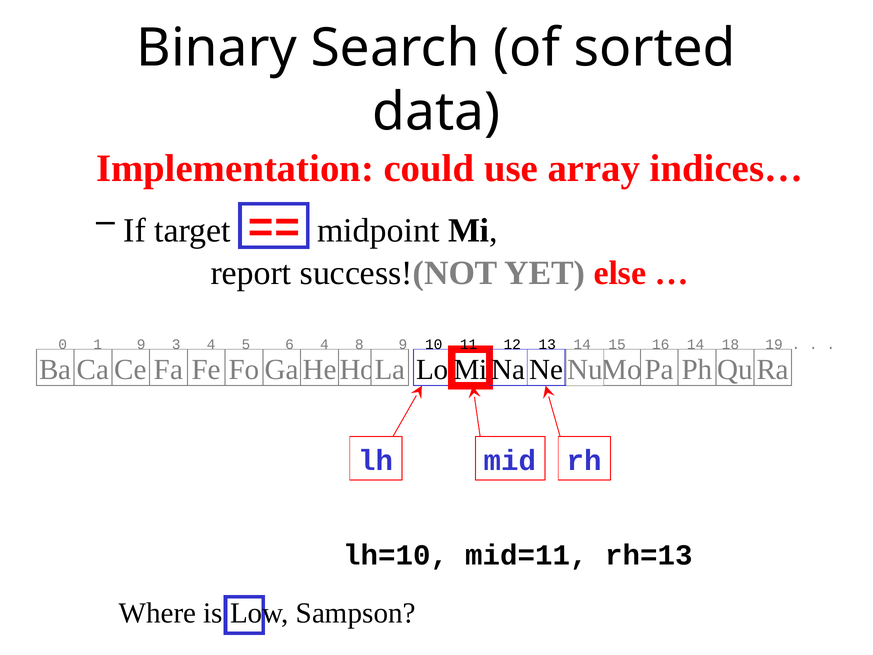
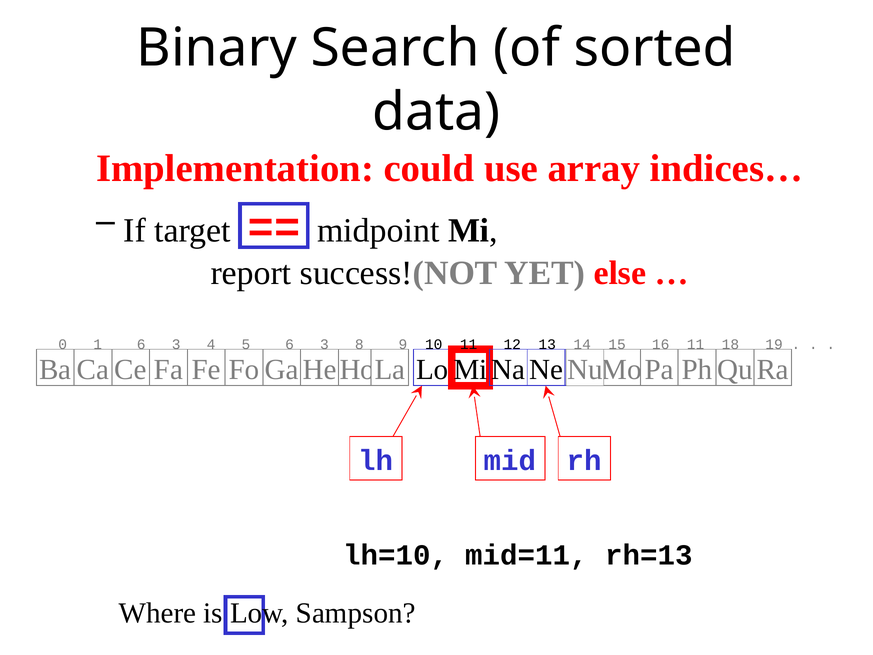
1 9: 9 -> 6 (141, 344)
5 6 4: 4 -> 3 (324, 344)
16 14: 14 -> 11 (696, 344)
